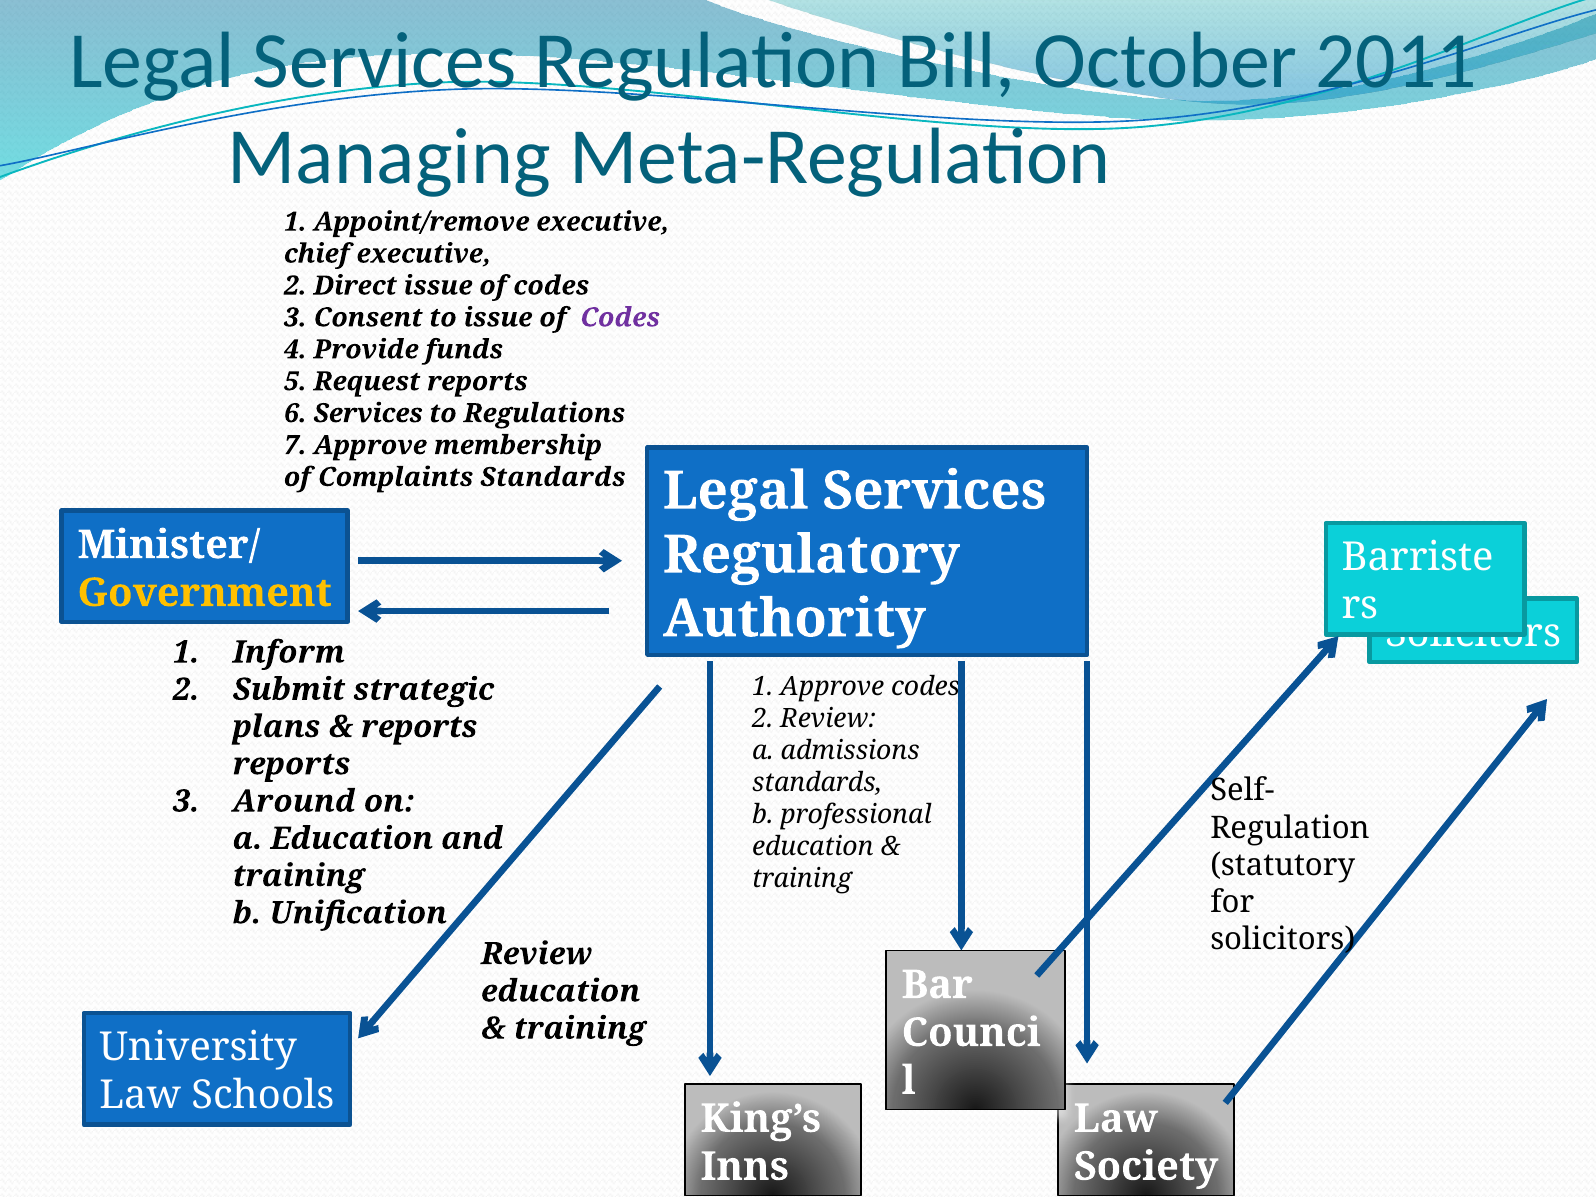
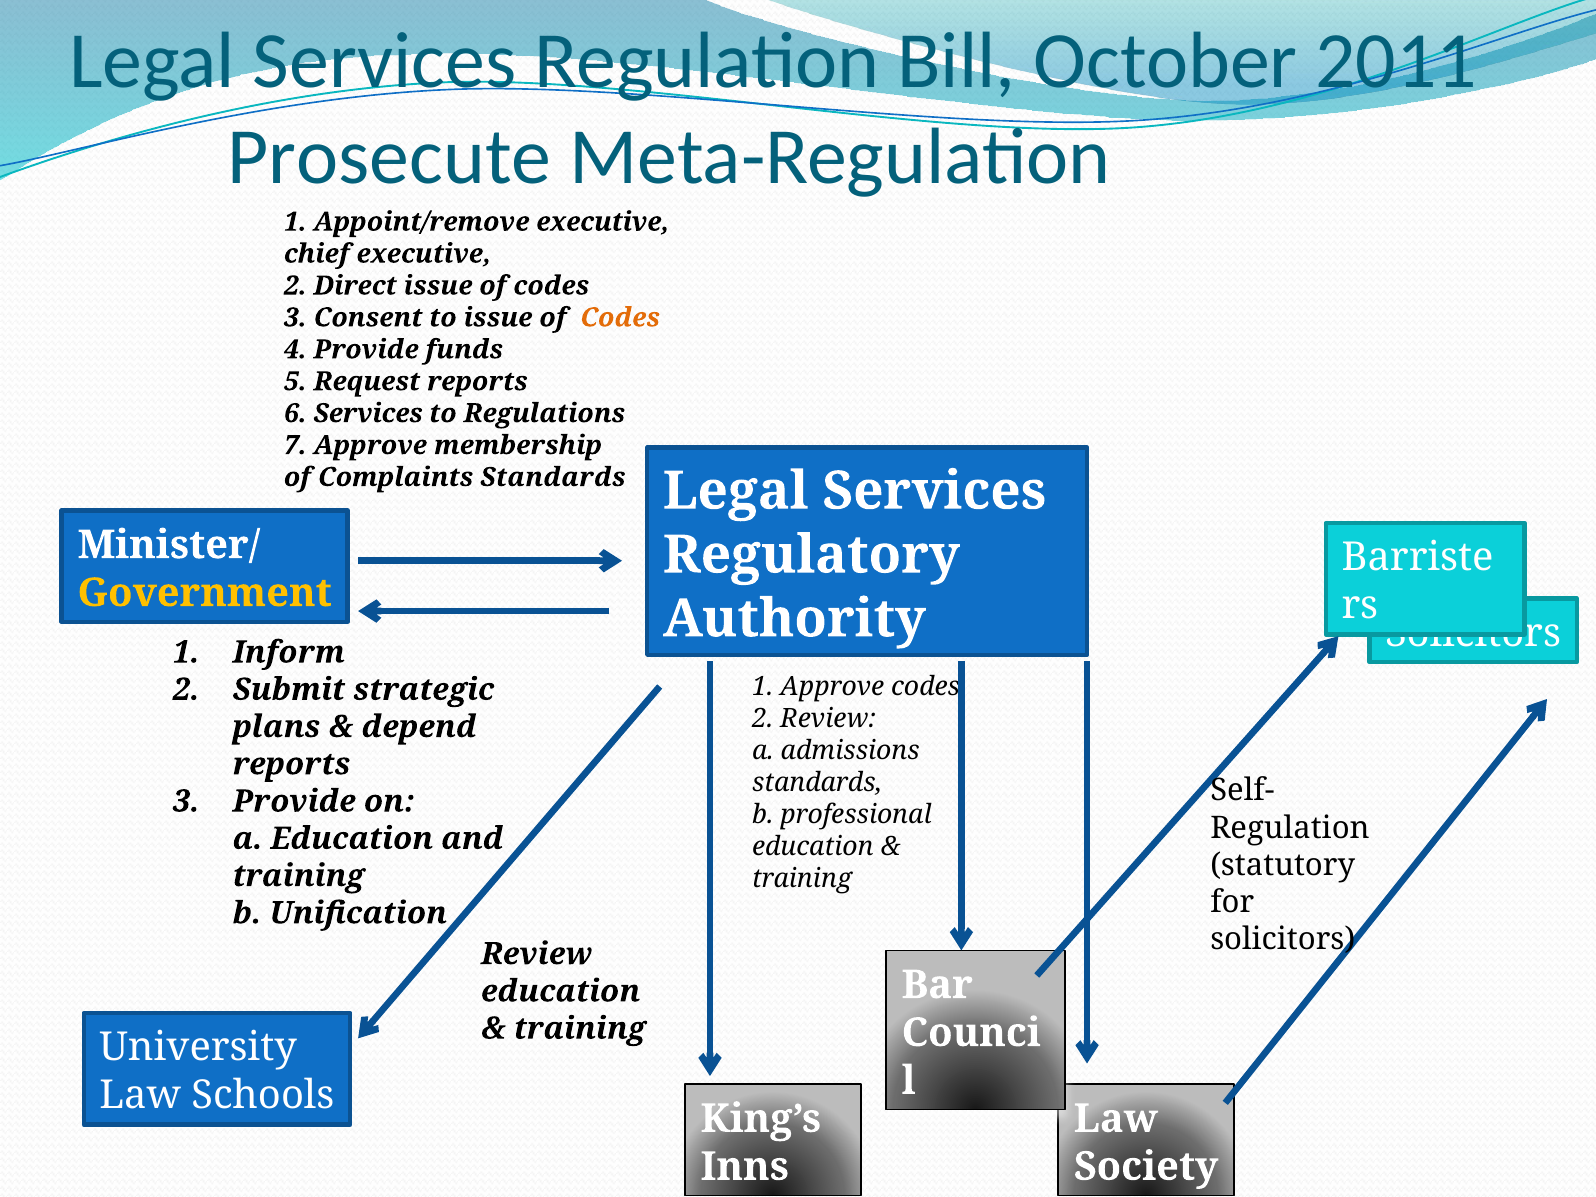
Managing: Managing -> Prosecute (389, 157)
Codes colour: purple -> orange (620, 318)
reports: reports -> depend (419, 727)
3 Around: Around -> Provide (294, 801)
